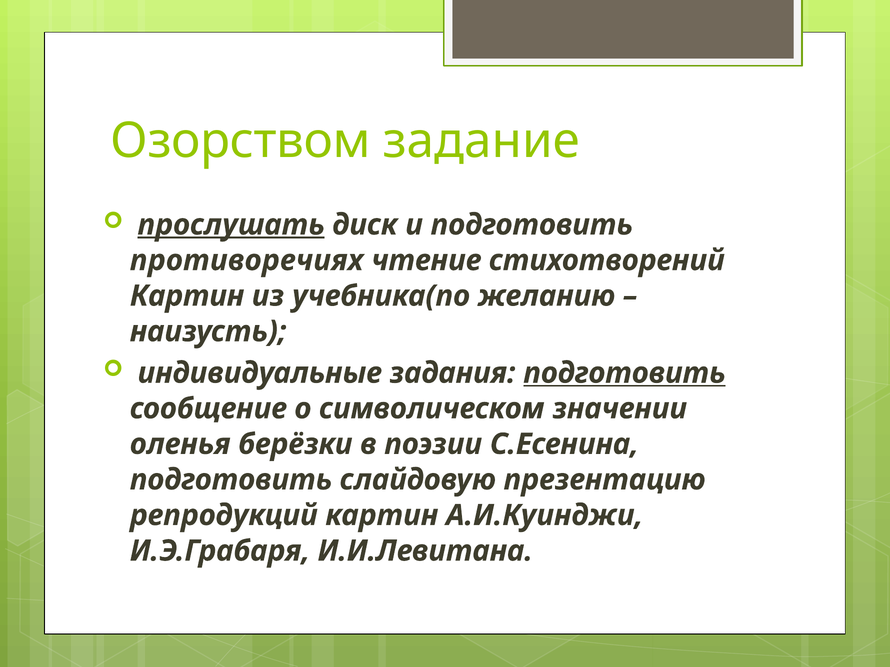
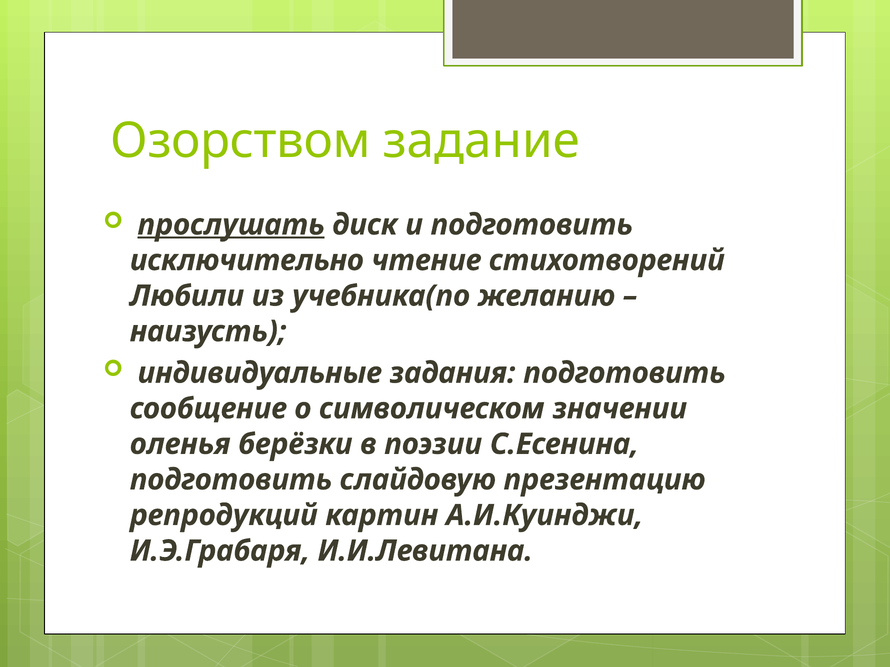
противоречиях: противоречиях -> исключительно (247, 261)
Картин: Картин -> Любили (187, 296)
подготовить underline: present -> none (624, 373)
